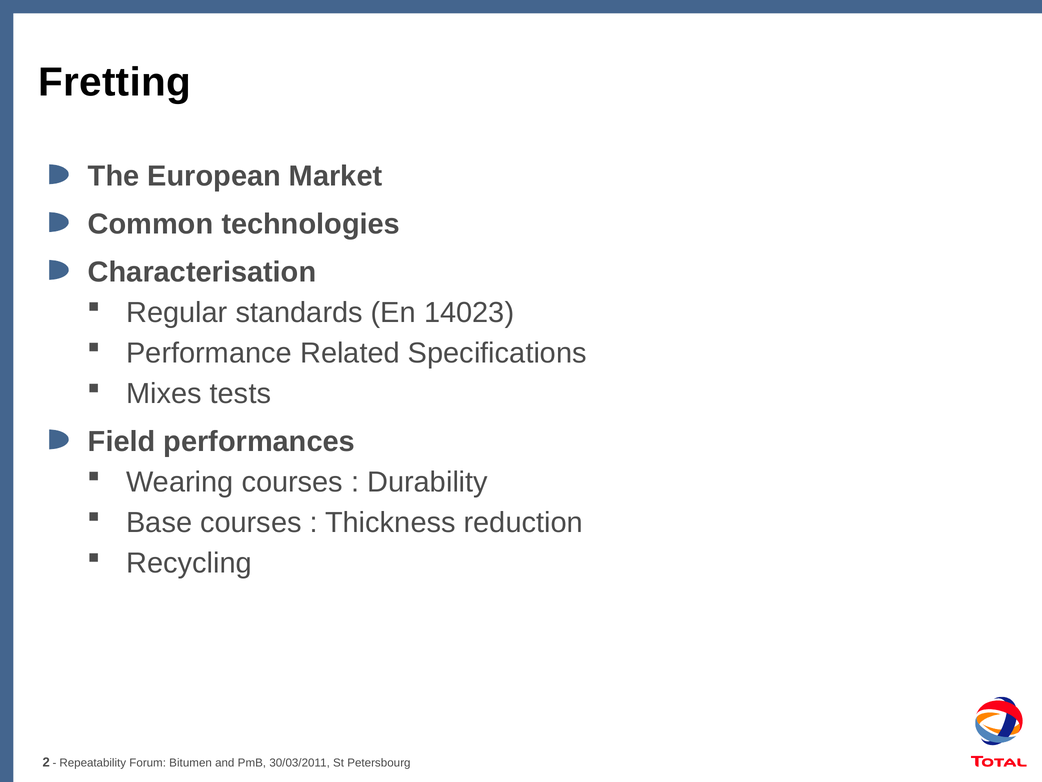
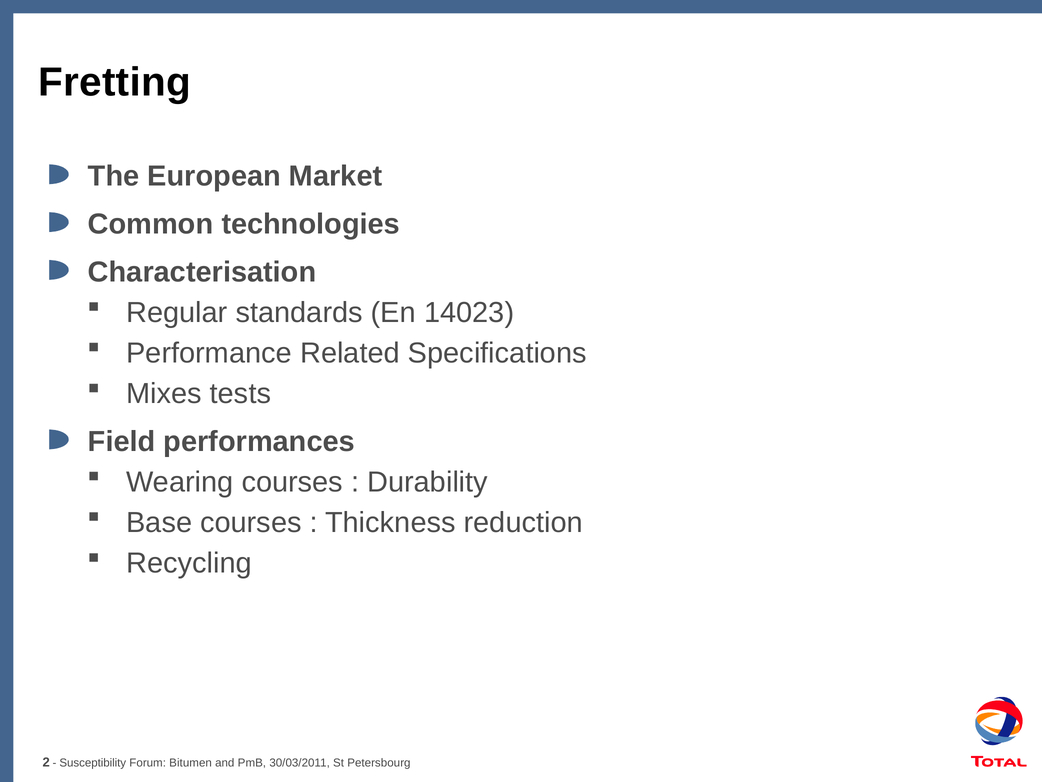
Repeatability: Repeatability -> Susceptibility (93, 763)
